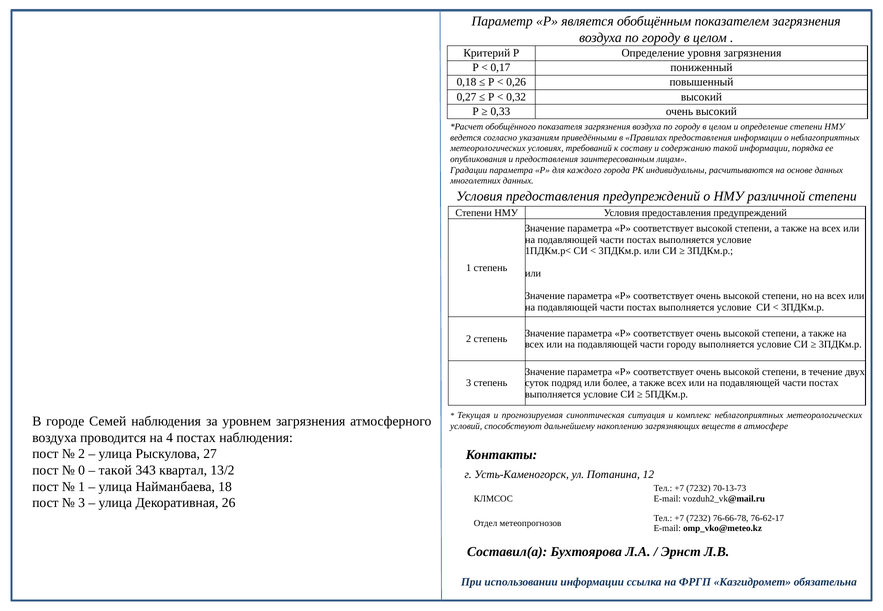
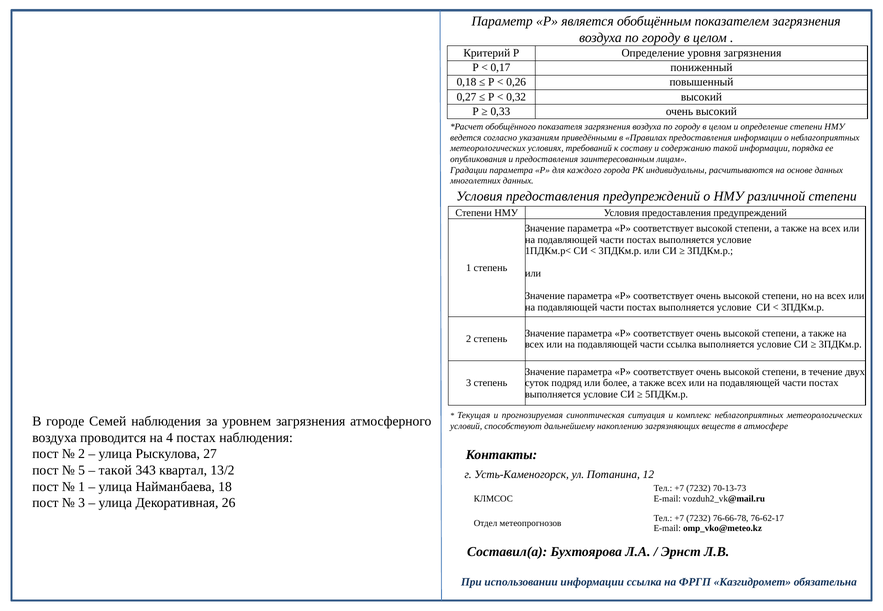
части городу: городу -> ссылка (681, 345)
0: 0 -> 5 (82, 470)
